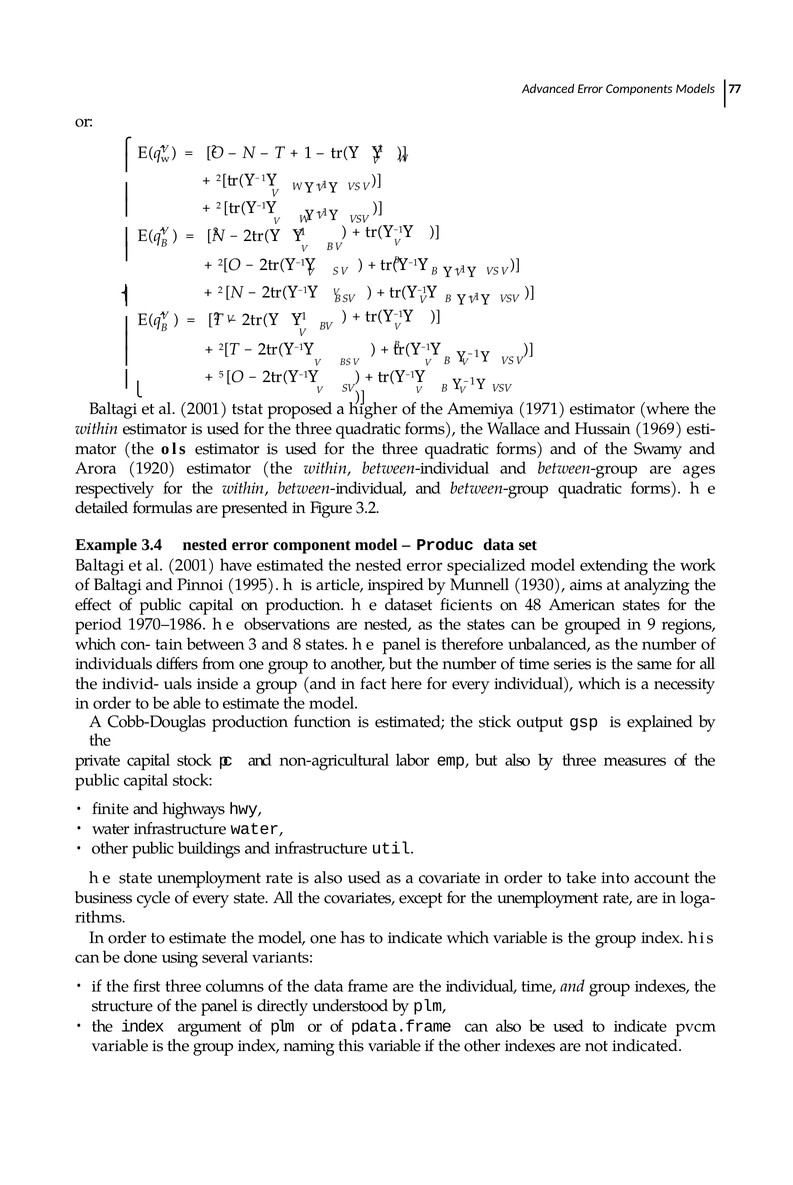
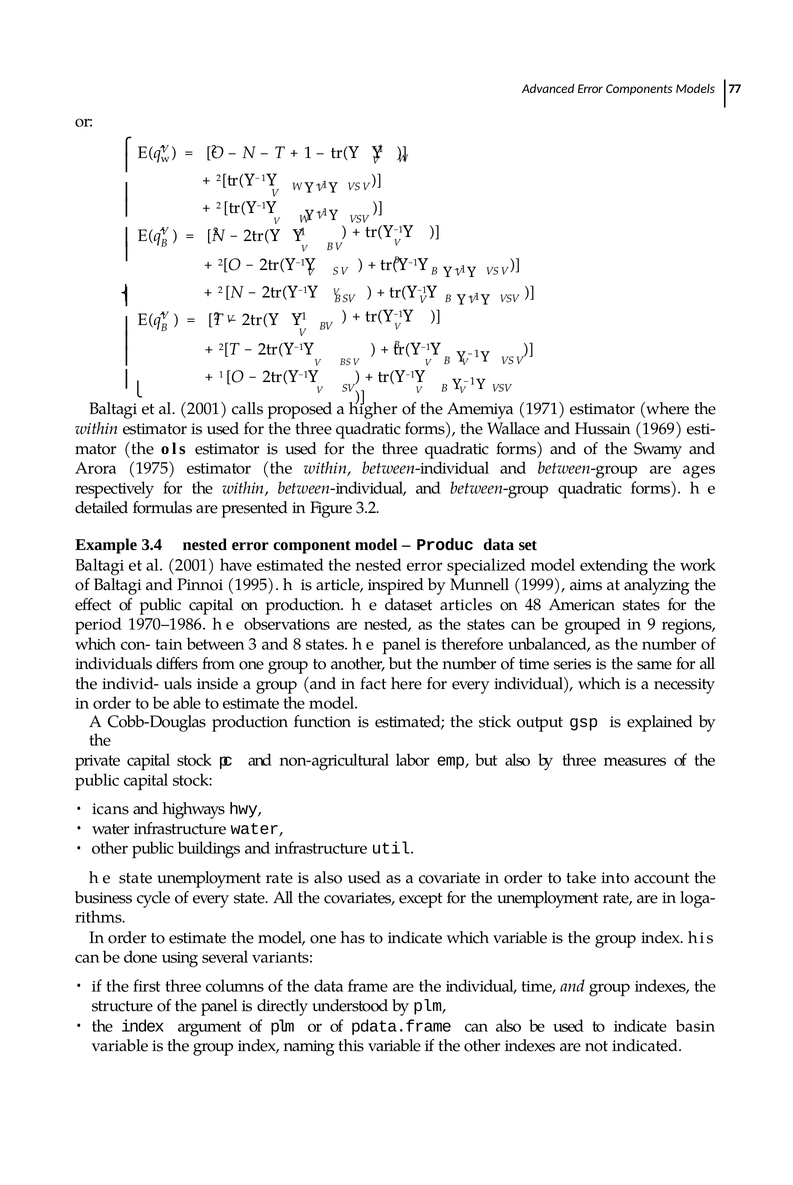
5: 5 -> 1 (221, 374)
tstat: tstat -> calls (248, 409)
1920: 1920 -> 1975 (152, 468)
1930: 1930 -> 1999 (539, 585)
ﬁcients: ﬁcients -> articles (466, 604)
ﬁnite: ﬁnite -> icans (111, 809)
pvcm: pvcm -> basin (696, 1026)
